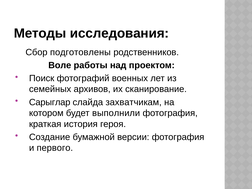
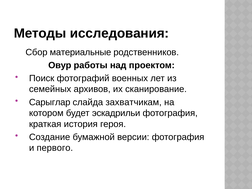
подготовлены: подготовлены -> материальные (80, 52)
Воле: Воле -> Овур (60, 65)
выполнили: выполнили -> эскадрильи (116, 113)
